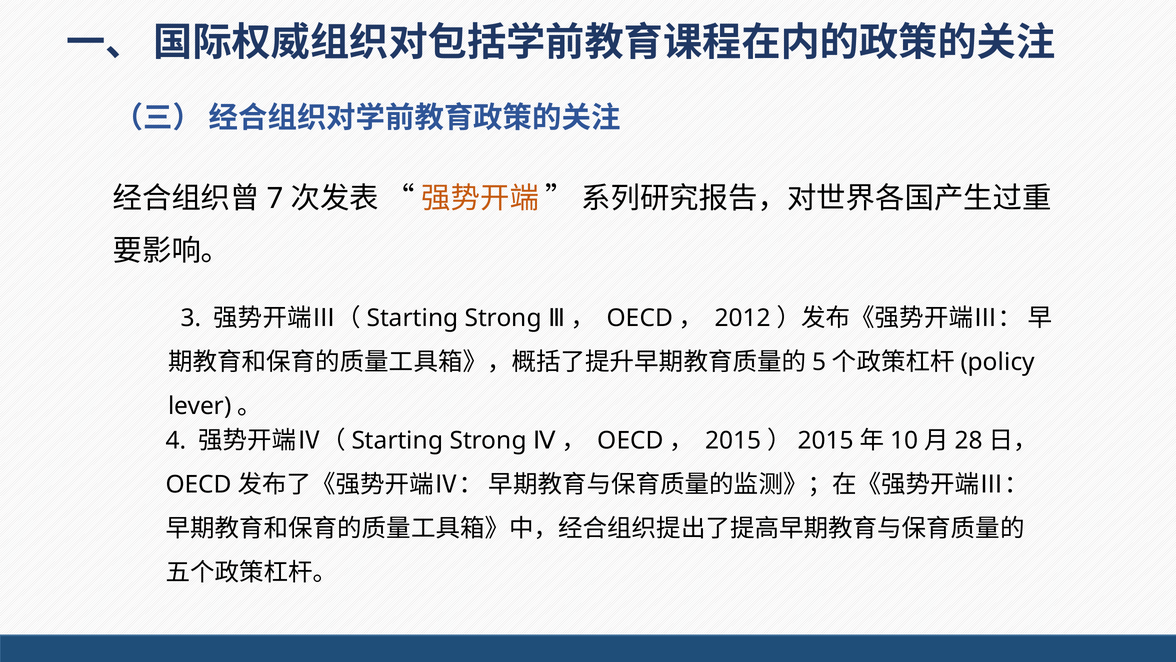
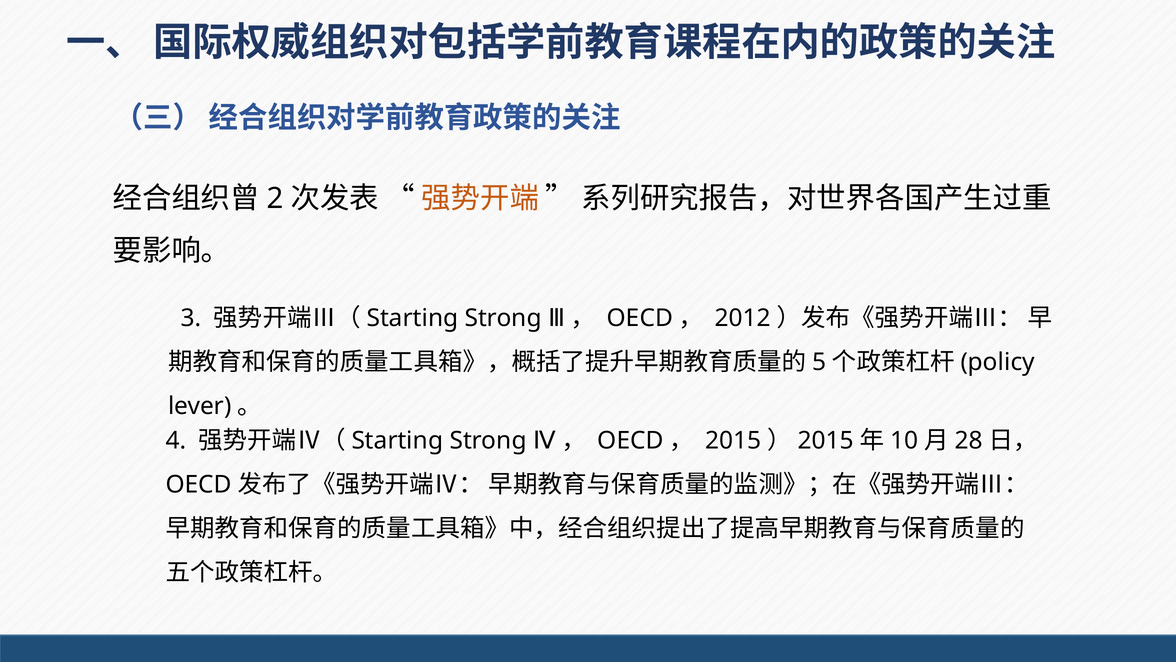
7: 7 -> 2 (275, 198)
